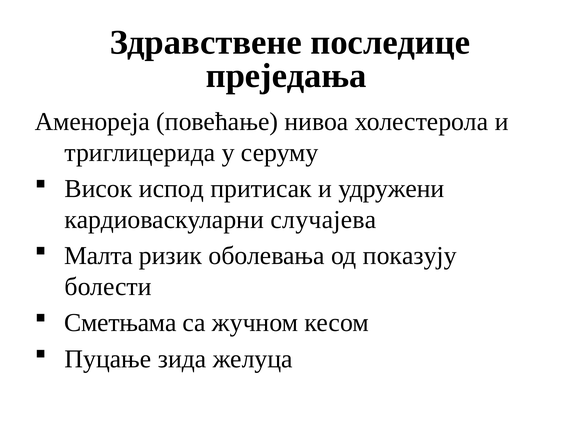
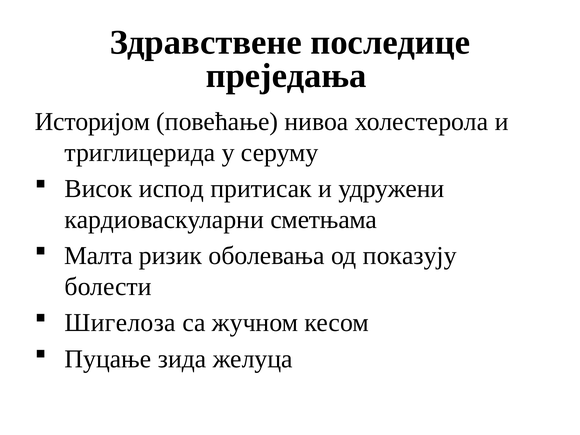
Аменореја: Аменореја -> Историјом (92, 122)
случајева: случајева -> сметњама (324, 220)
Сметњама: Сметњама -> Шигелоза (120, 323)
